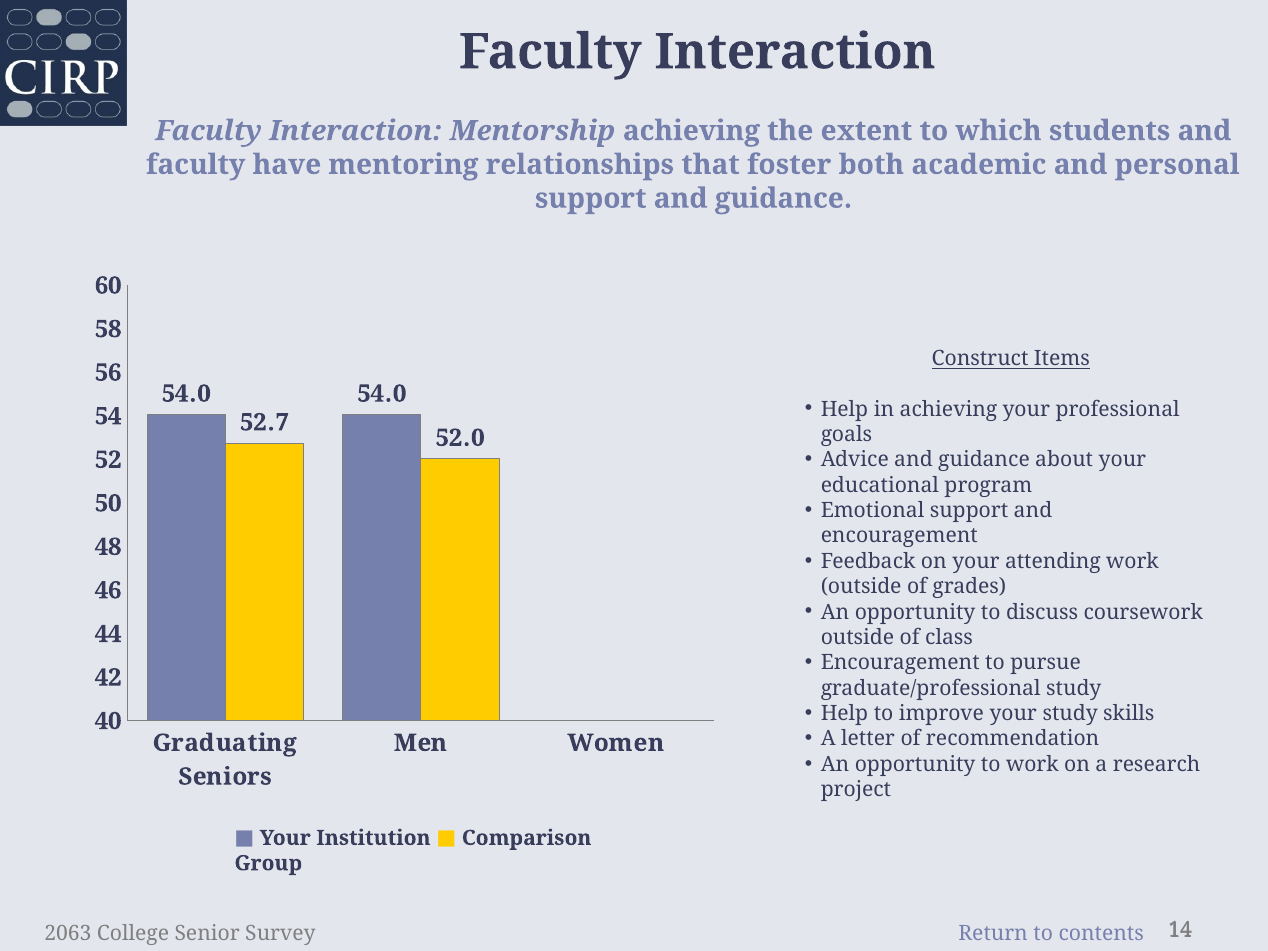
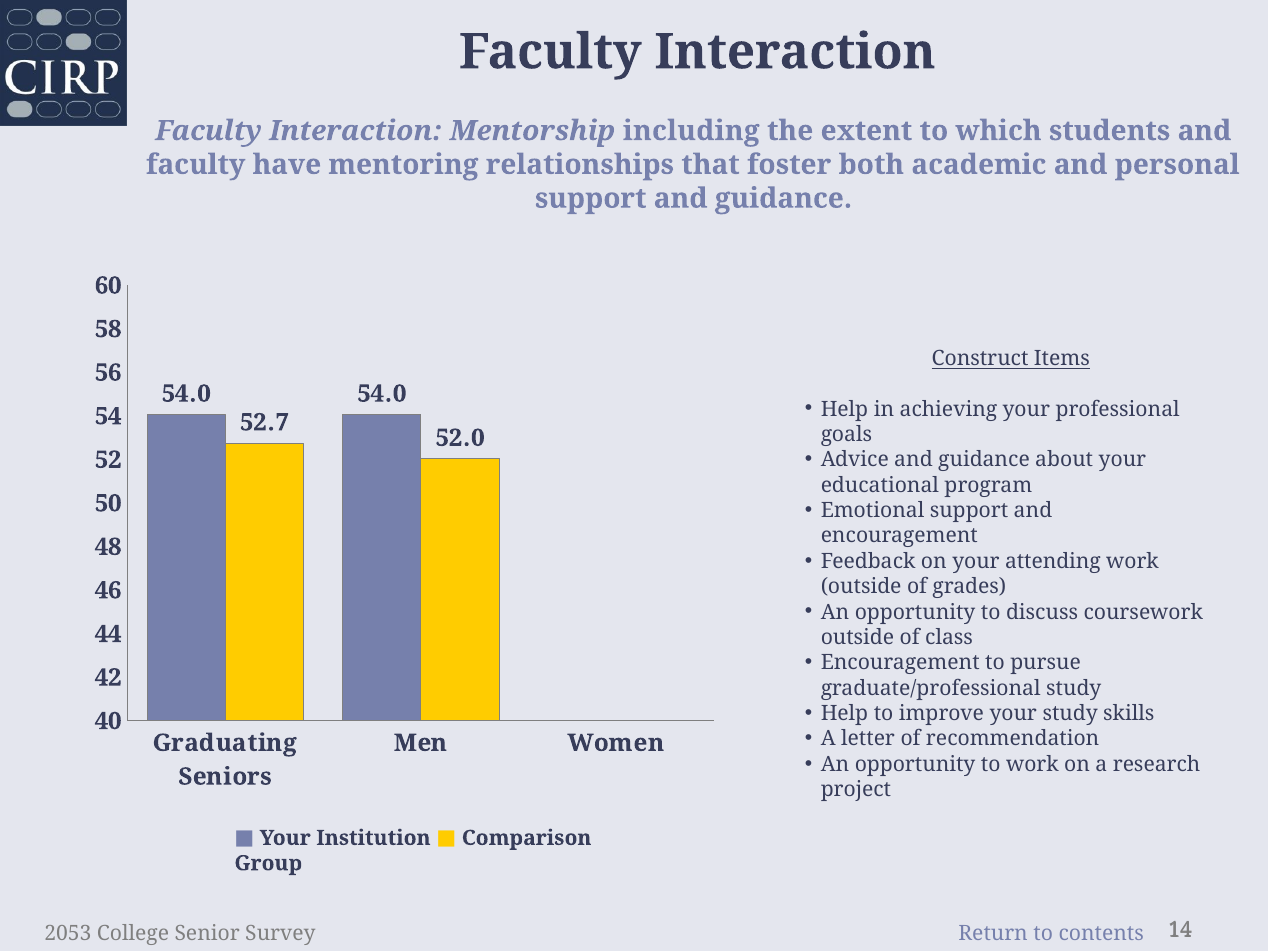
Mentorship achieving: achieving -> including (691, 131)
2063: 2063 -> 2053 (68, 933)
